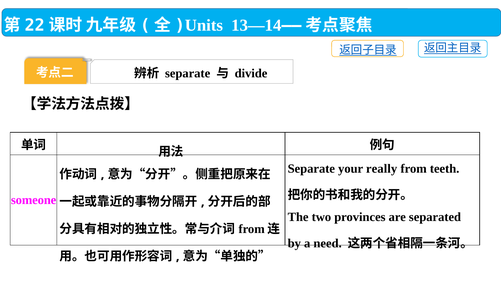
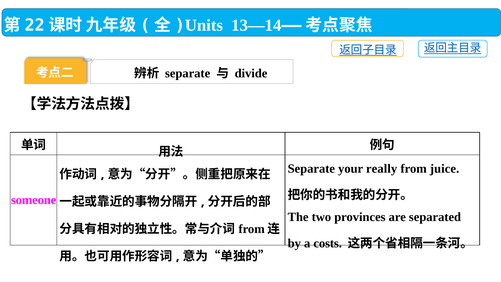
teeth: teeth -> juice (445, 169)
need: need -> costs (328, 243)
